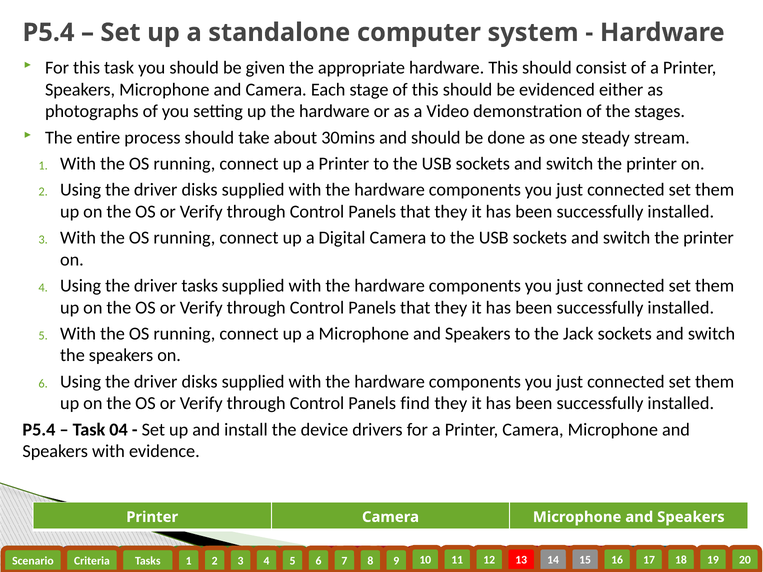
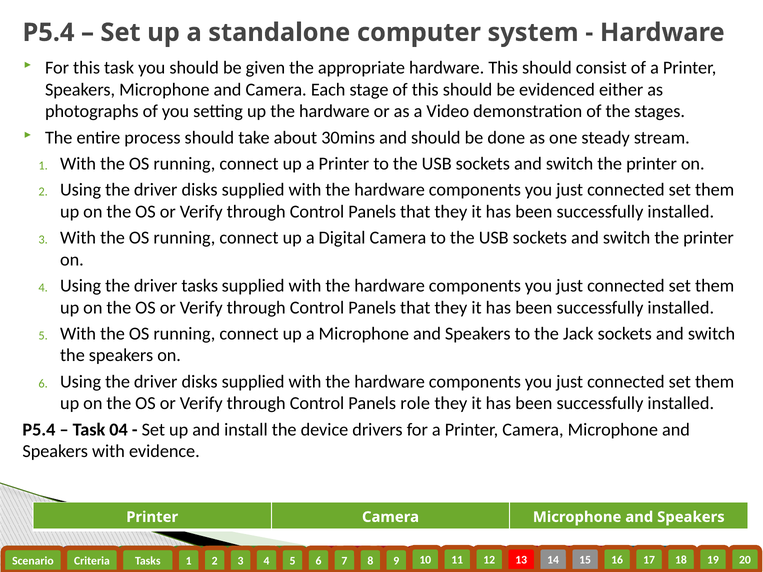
find: find -> role (415, 404)
